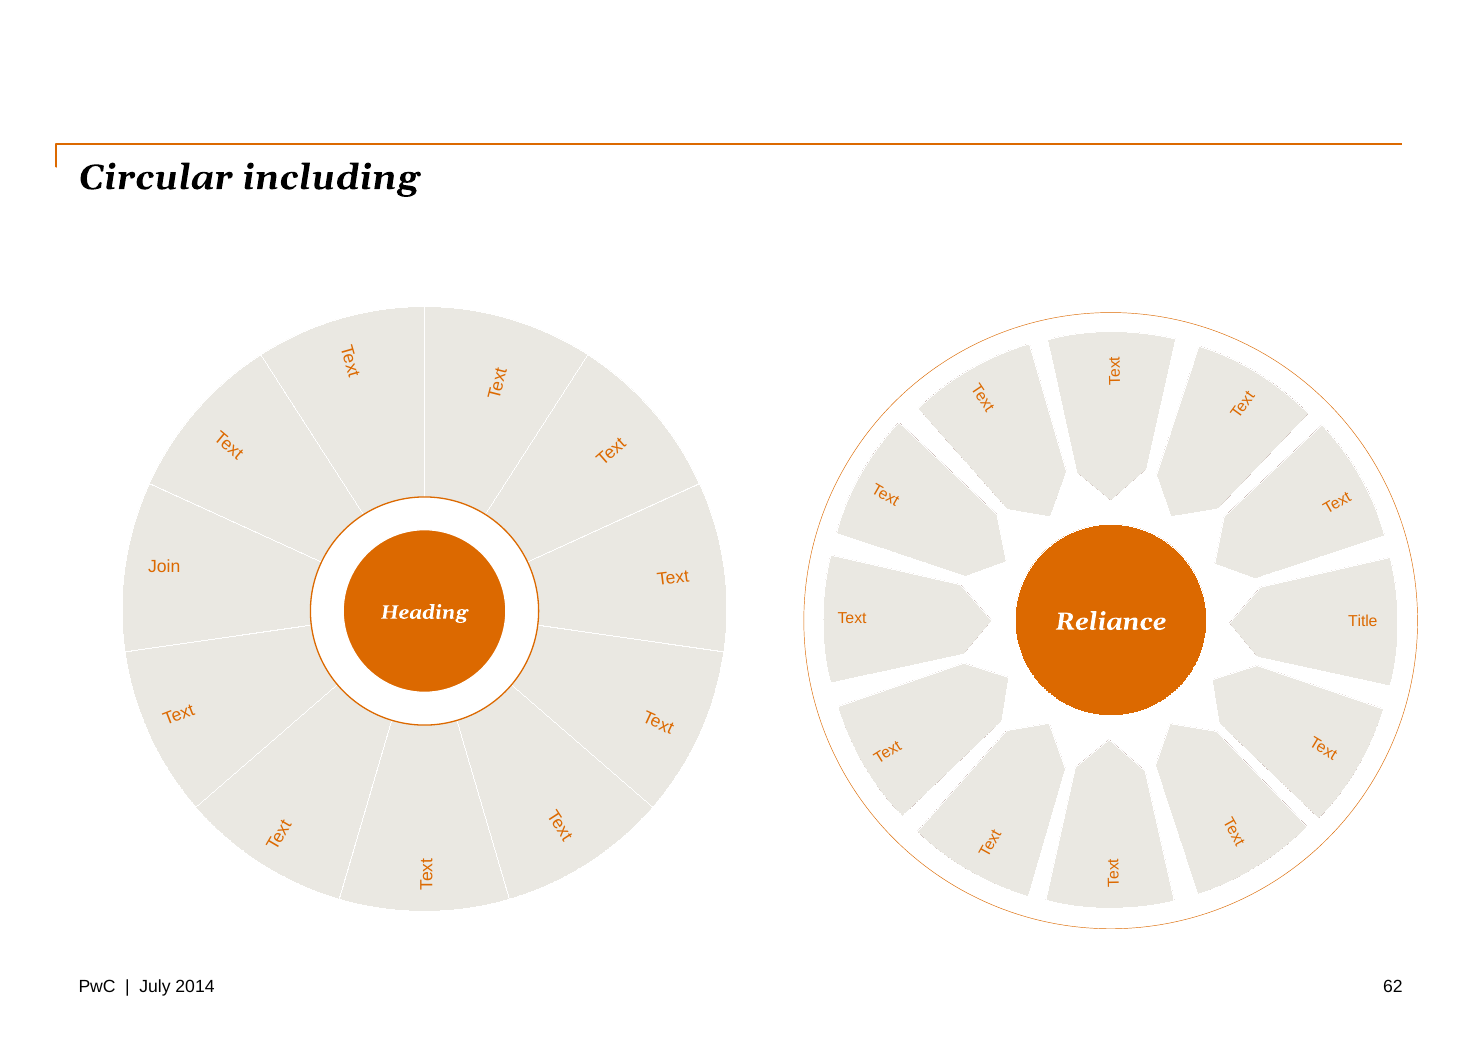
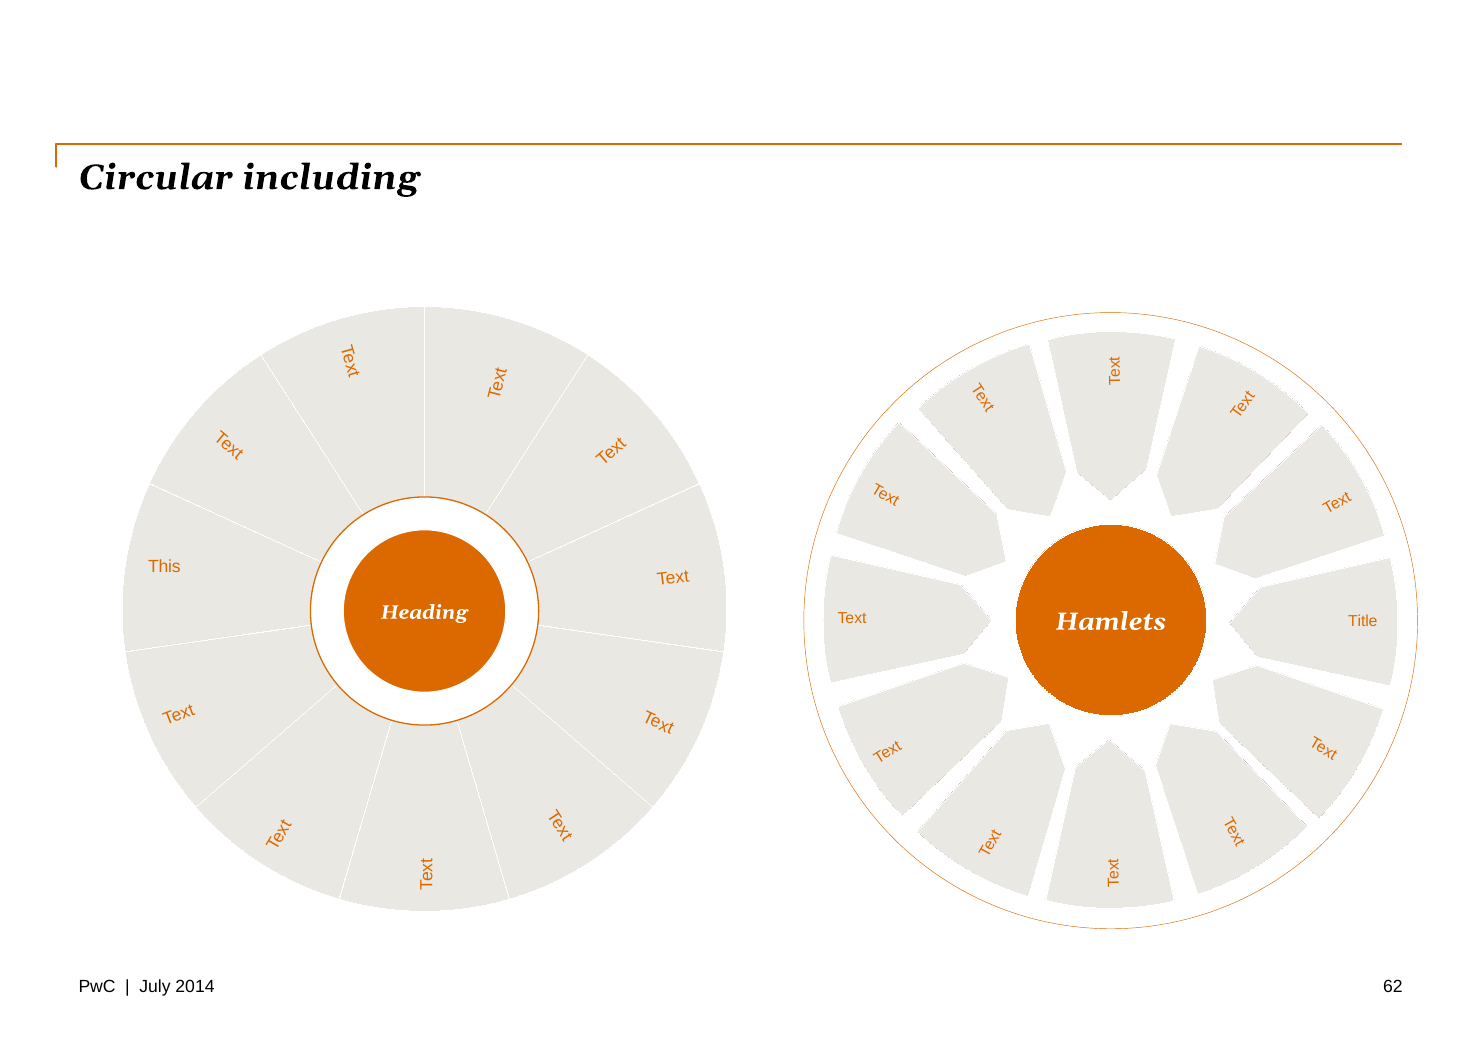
Join: Join -> This (164, 567)
Reliance: Reliance -> Hamlets (1111, 622)
